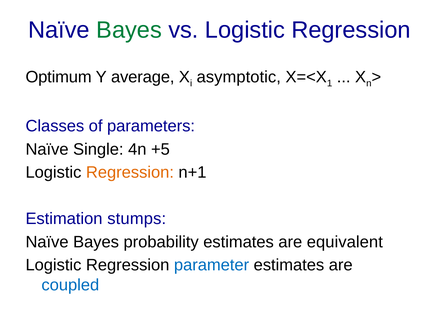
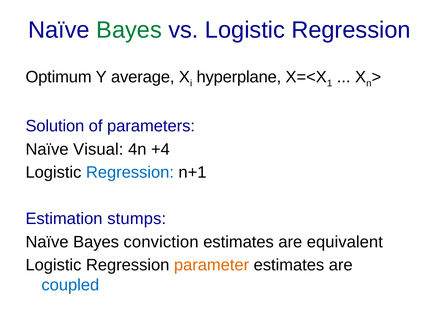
asymptotic: asymptotic -> hyperplane (239, 77)
Classes: Classes -> Solution (55, 126)
Single: Single -> Visual (98, 149)
+5: +5 -> +4 (160, 149)
Regression colour: orange -> blue (130, 172)
probability: probability -> conviction (161, 242)
parameter colour: blue -> orange (212, 265)
